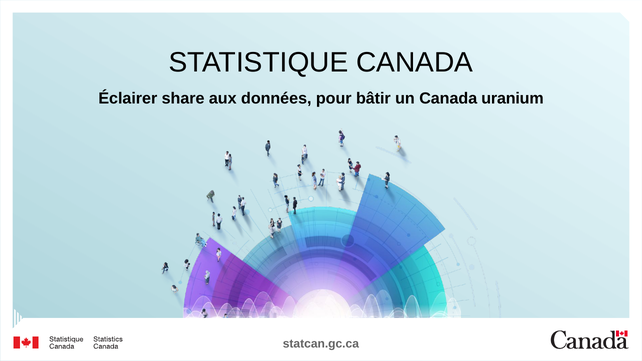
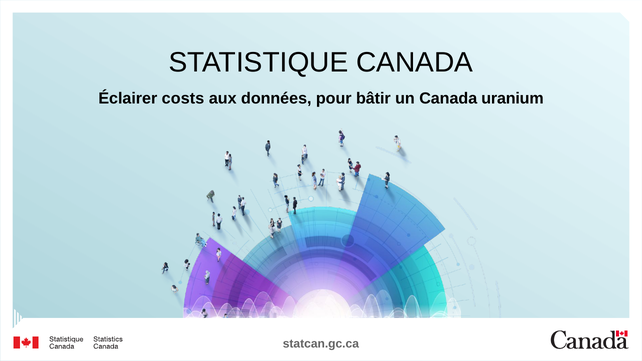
share: share -> costs (183, 98)
